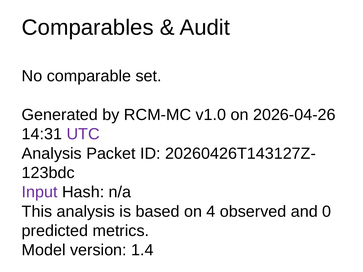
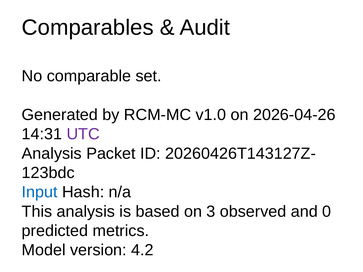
Input colour: purple -> blue (40, 192)
4: 4 -> 3 (211, 212)
1.4: 1.4 -> 4.2 (142, 250)
